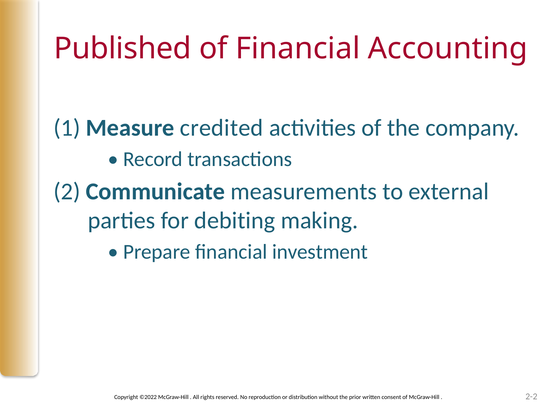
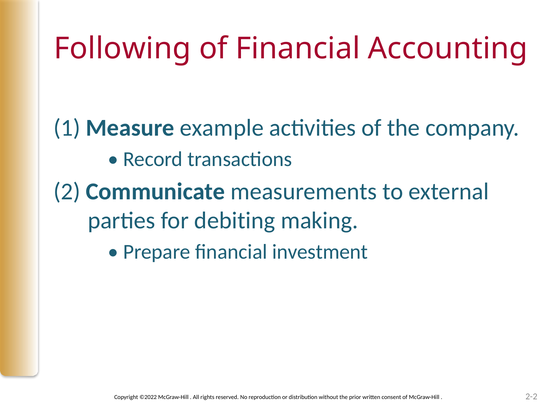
Published: Published -> Following (122, 48)
credited: credited -> example (222, 128)
